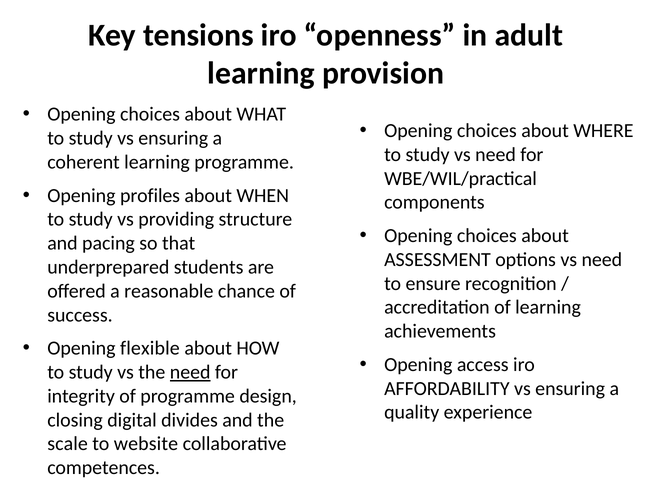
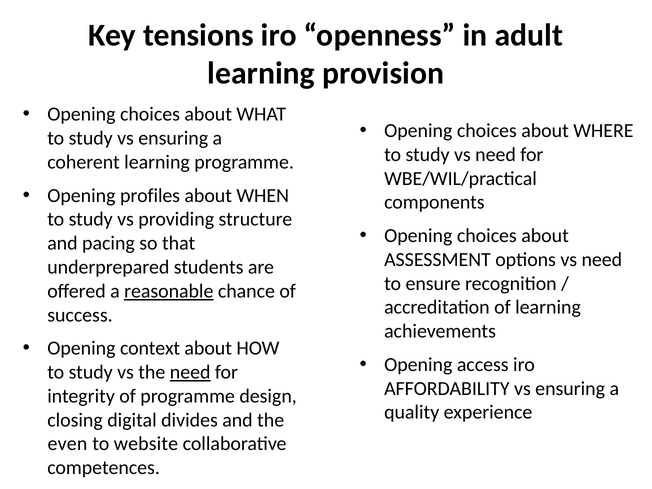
reasonable underline: none -> present (169, 291)
flexible: flexible -> context (150, 348)
scale: scale -> even (68, 444)
